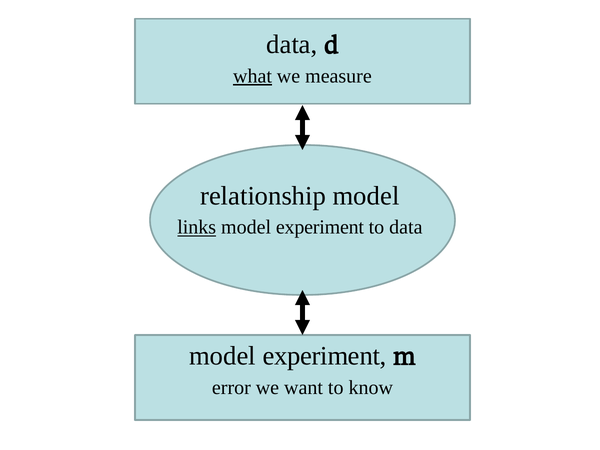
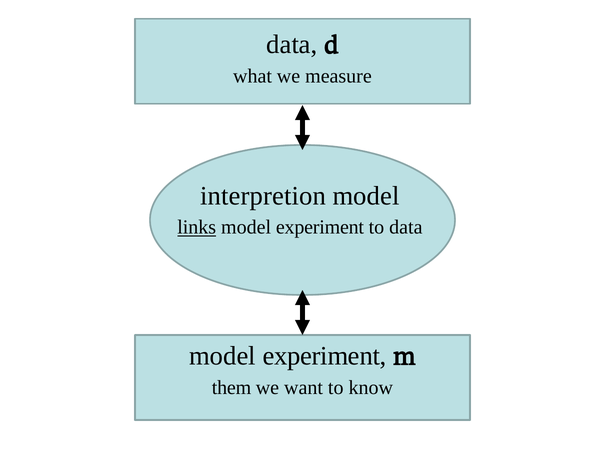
what underline: present -> none (252, 76)
relationship: relationship -> interpretion (263, 196)
error: error -> them (232, 387)
